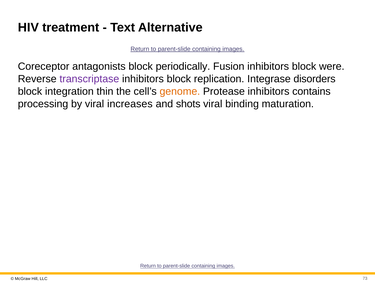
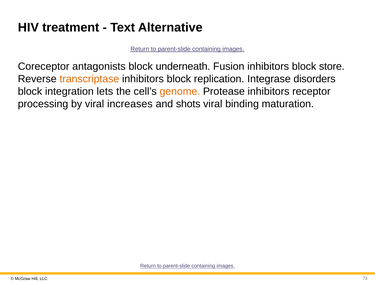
periodically: periodically -> underneath (183, 66)
were: were -> store (332, 66)
transcriptase colour: purple -> orange (89, 79)
thin: thin -> lets (105, 91)
contains: contains -> receptor (311, 91)
